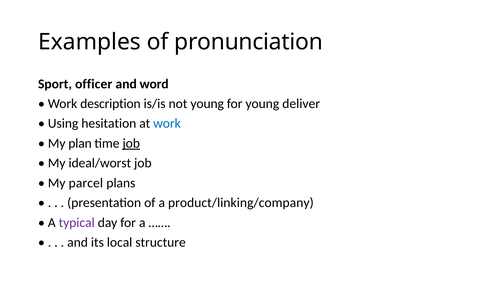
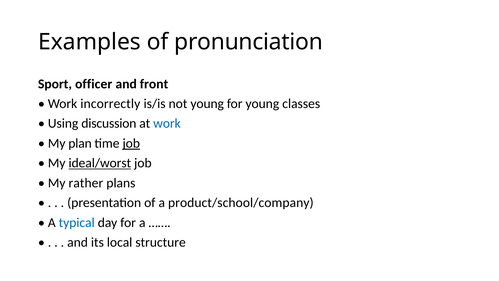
word: word -> front (154, 84)
description: description -> incorrectly (110, 104)
deliver: deliver -> classes (301, 104)
hesitation: hesitation -> discussion (109, 123)
ideal/worst underline: none -> present (100, 163)
parcel: parcel -> rather (86, 183)
product/linking/company: product/linking/company -> product/school/company (241, 203)
typical colour: purple -> blue (77, 222)
